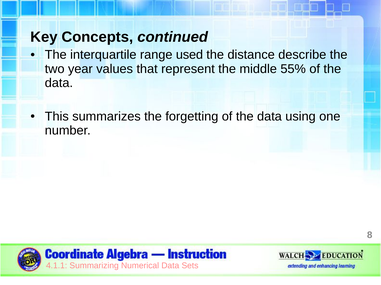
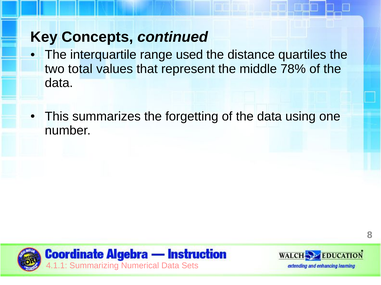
describe: describe -> quartiles (302, 55)
year: year -> total (80, 69)
55%: 55% -> 78% (293, 69)
